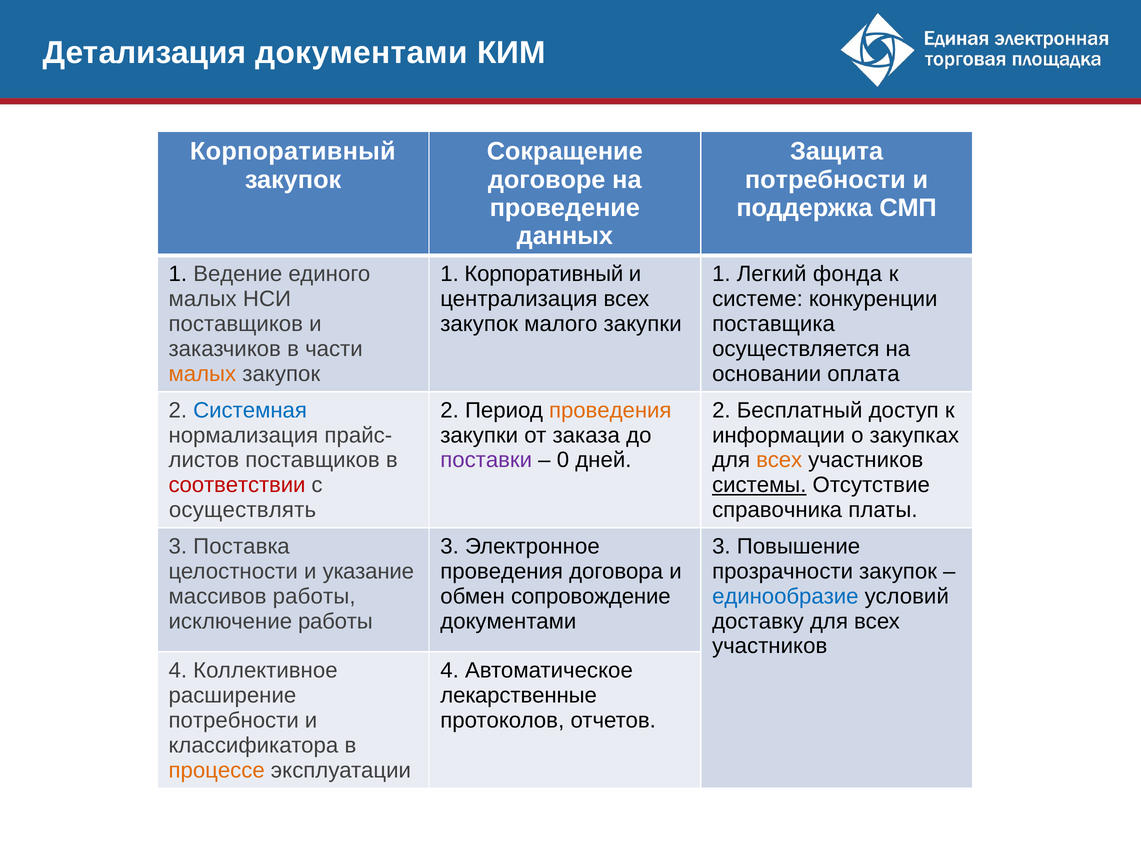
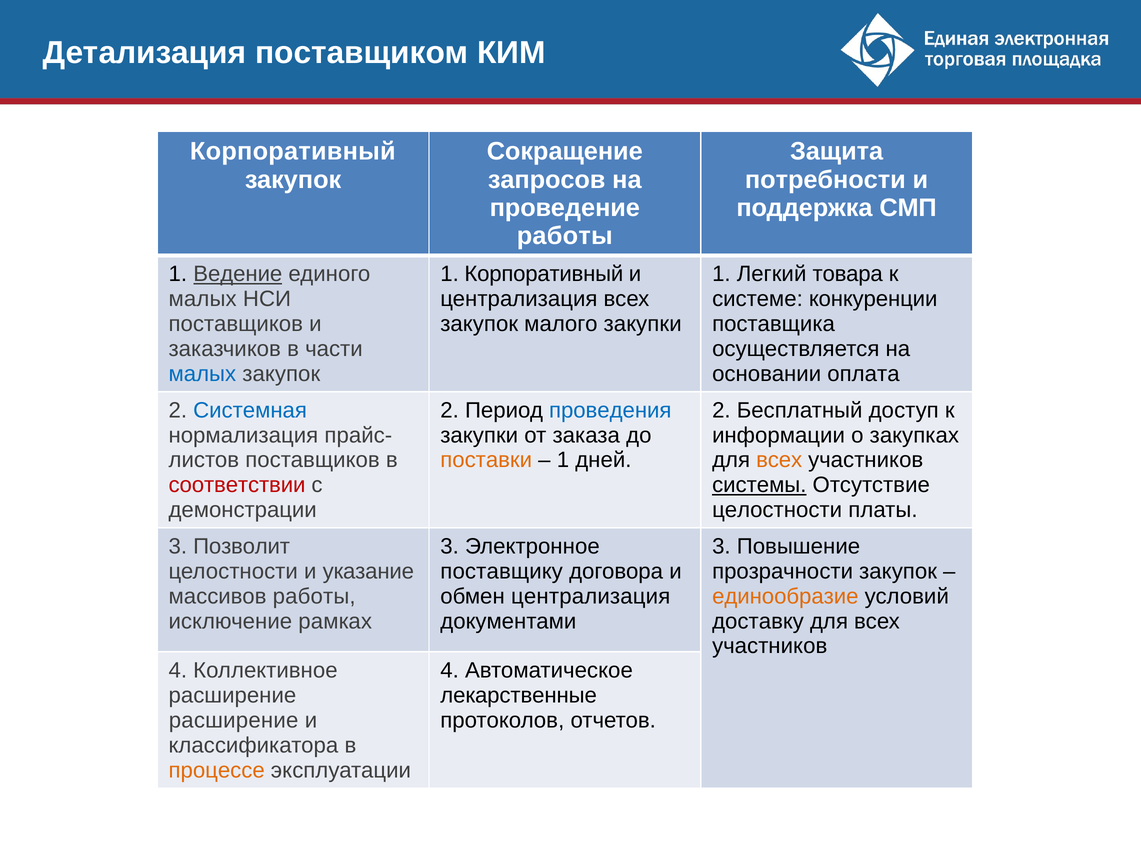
Детализация документами: документами -> поставщиком (362, 53)
договоре: договоре -> запросов (547, 180)
данных: данных -> работы (565, 236)
Ведение underline: none -> present (238, 274)
фонда: фонда -> товара (848, 274)
малых colour: orange -> blue (202, 374)
проведения colour: orange -> blue (610, 410)
поставки colour: purple -> orange (486, 460)
0: 0 -> 1 (563, 460)
осуществлять: осуществлять -> демонстрации (243, 510)
справочника: справочника -> целостности (777, 510)
Поставка: Поставка -> Позволит (242, 546)
проведения: проведения -> поставщику (502, 571)
обмен сопровождение: сопровождение -> централизация (591, 596)
единообразие colour: blue -> orange (785, 596)
исключение работы: работы -> рамках (335, 621)
потребности: потребности -> расширение (234, 720)
